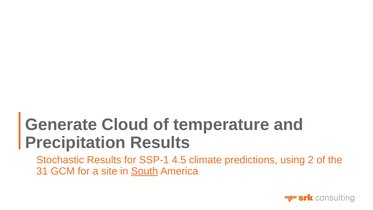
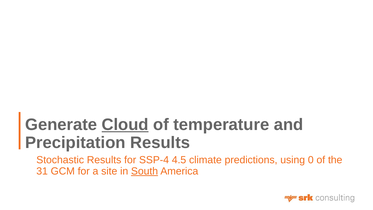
Cloud underline: none -> present (125, 125)
SSP-1: SSP-1 -> SSP-4 (154, 160)
2: 2 -> 0 (311, 160)
